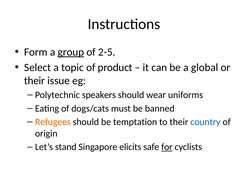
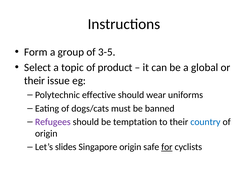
group underline: present -> none (71, 52)
2-5: 2-5 -> 3-5 (107, 52)
speakers: speakers -> effective (99, 95)
Refugees colour: orange -> purple (53, 122)
stand: stand -> slides (66, 147)
Singapore elicits: elicits -> origin (130, 147)
